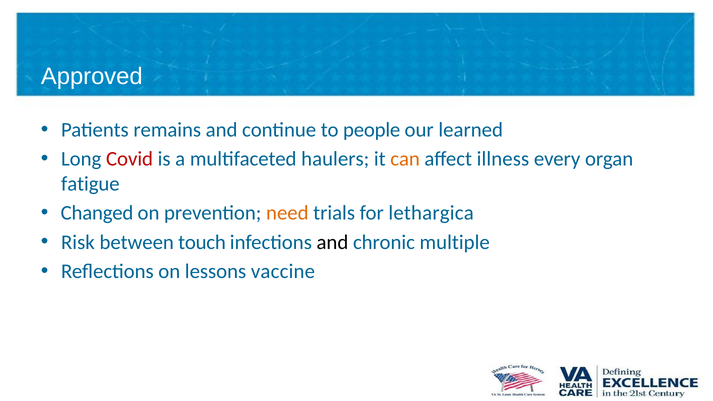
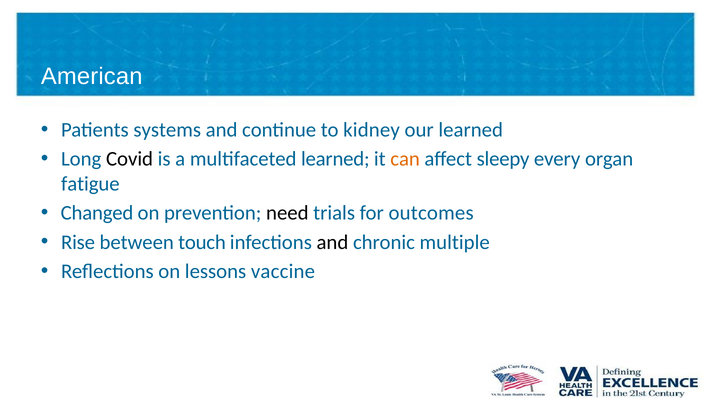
Approved: Approved -> American (92, 76)
remains: remains -> systems (167, 130)
people: people -> kidney (372, 130)
Covid colour: red -> black (130, 159)
multifaceted haulers: haulers -> learned (335, 159)
illness: illness -> sleepy (503, 159)
need colour: orange -> black (287, 213)
lethargica: lethargica -> outcomes (431, 213)
Risk: Risk -> Rise (78, 242)
